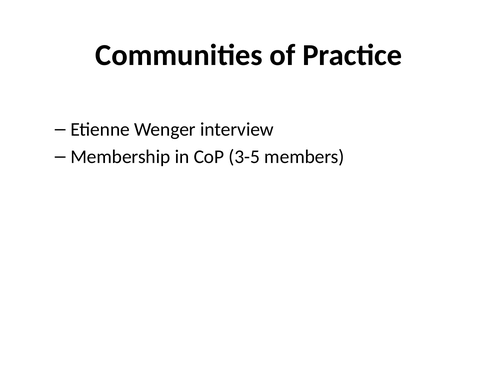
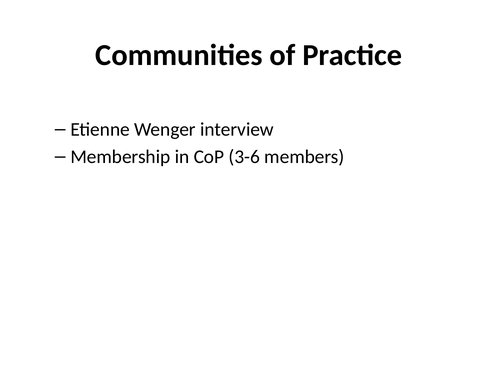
3-5: 3-5 -> 3-6 (244, 157)
